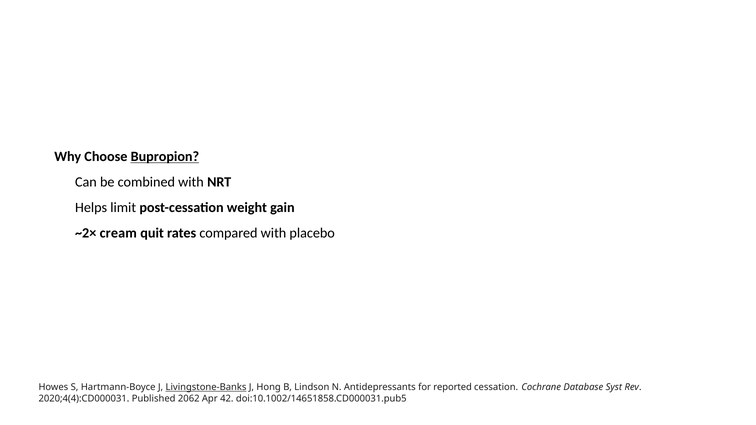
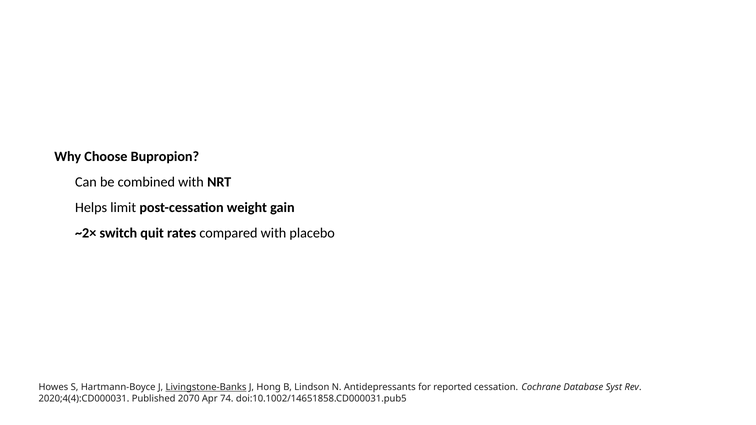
Bupropion underline: present -> none (165, 157)
cream: cream -> switch (118, 233)
2062: 2062 -> 2070 (189, 399)
42: 42 -> 74 (227, 399)
